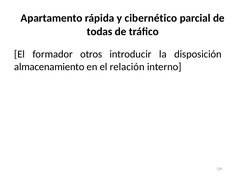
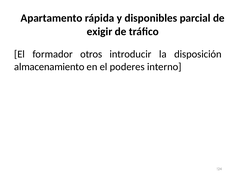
cibernético: cibernético -> disponibles (151, 18)
todas: todas -> exigir (100, 32)
relación: relación -> poderes (127, 67)
